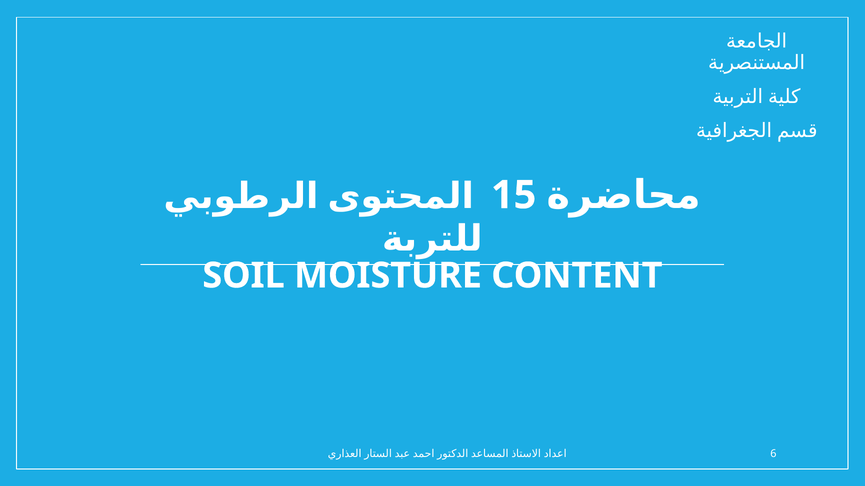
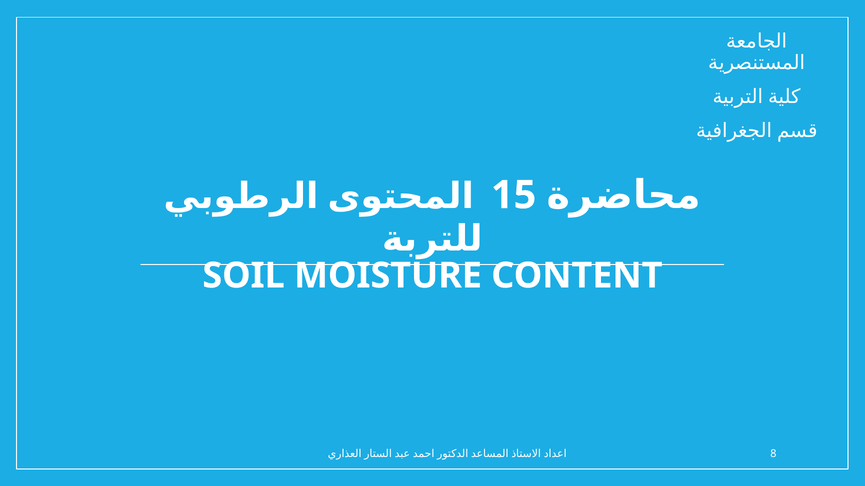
6: 6 -> 8 (773, 454)
